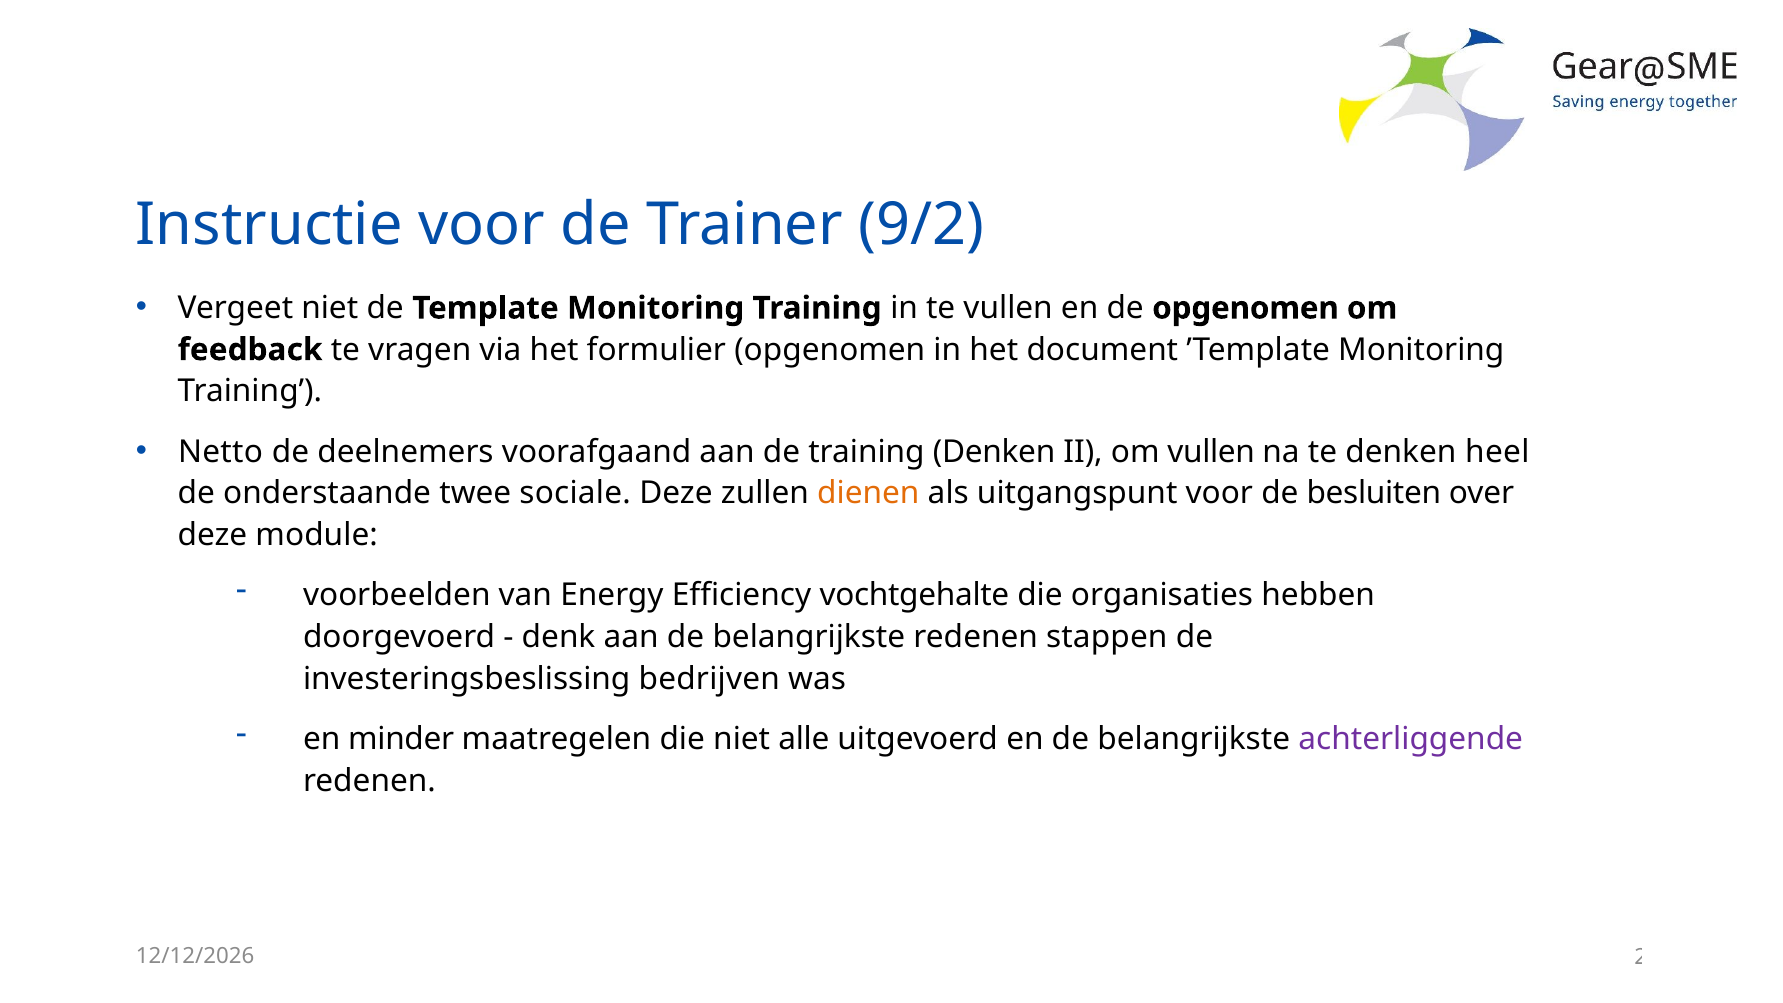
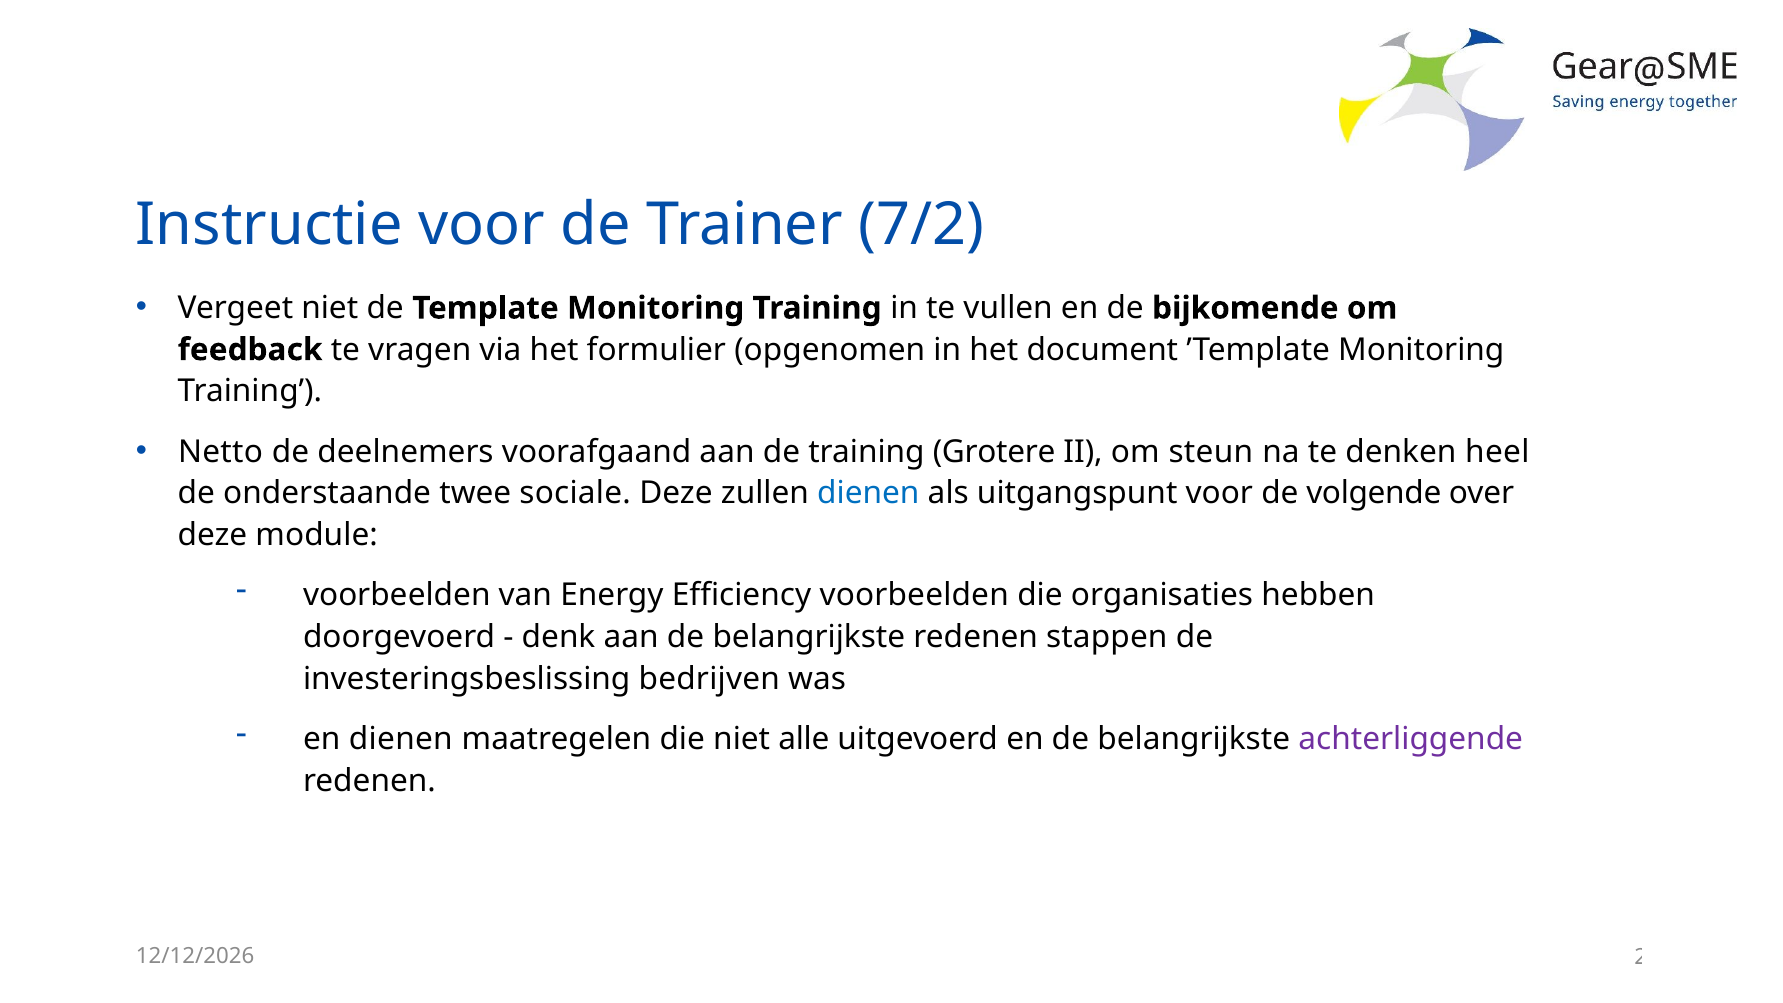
9/2: 9/2 -> 7/2 (921, 225)
de opgenomen: opgenomen -> bijkomende (1245, 308)
training Denken: Denken -> Grotere (994, 452)
om vullen: vullen -> steun (1211, 452)
dienen colour: orange -> blue (868, 493)
besluiten: besluiten -> volgende (1374, 493)
Efficiency vochtgehalte: vochtgehalte -> voorbeelden (914, 595)
en minder: minder -> dienen (401, 739)
